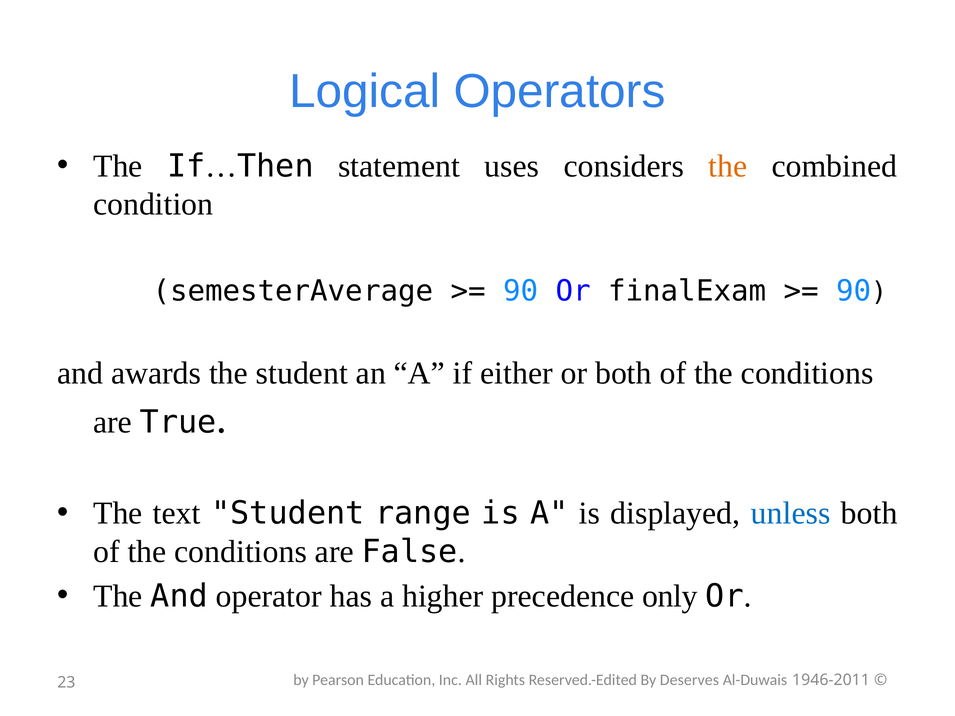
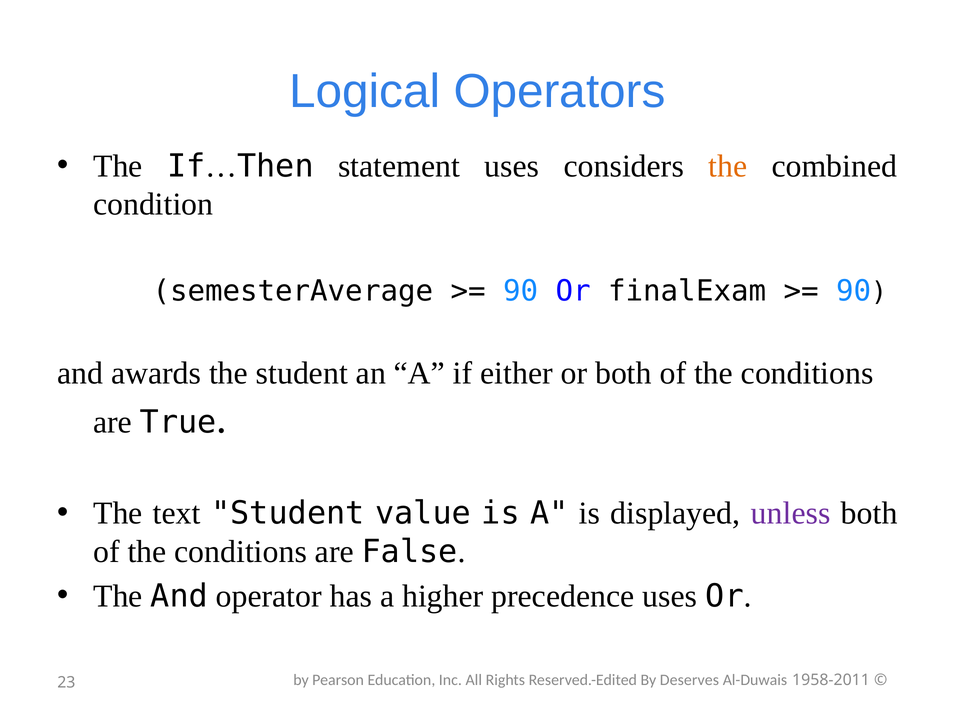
range: range -> value (423, 514)
unless colour: blue -> purple (791, 514)
precedence only: only -> uses (670, 596)
1946-2011: 1946-2011 -> 1958-2011 (831, 680)
